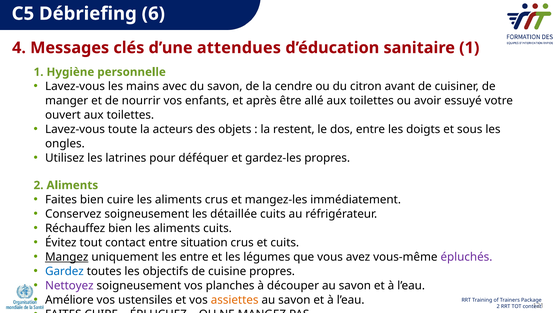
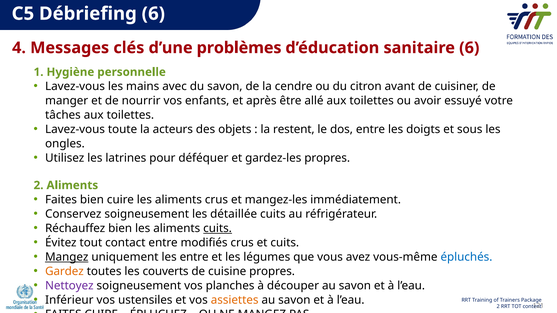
attendues: attendues -> problèmes (239, 48)
sanitaire 1: 1 -> 6 (469, 48)
ouvert: ouvert -> tâches (63, 115)
cuits underline: none -> present (218, 228)
situation: situation -> modifiés (204, 243)
épluchés colour: purple -> blue (466, 257)
Gardez colour: blue -> orange (64, 272)
objectifs: objectifs -> couverts (166, 272)
Améliore: Améliore -> Inférieur (69, 300)
